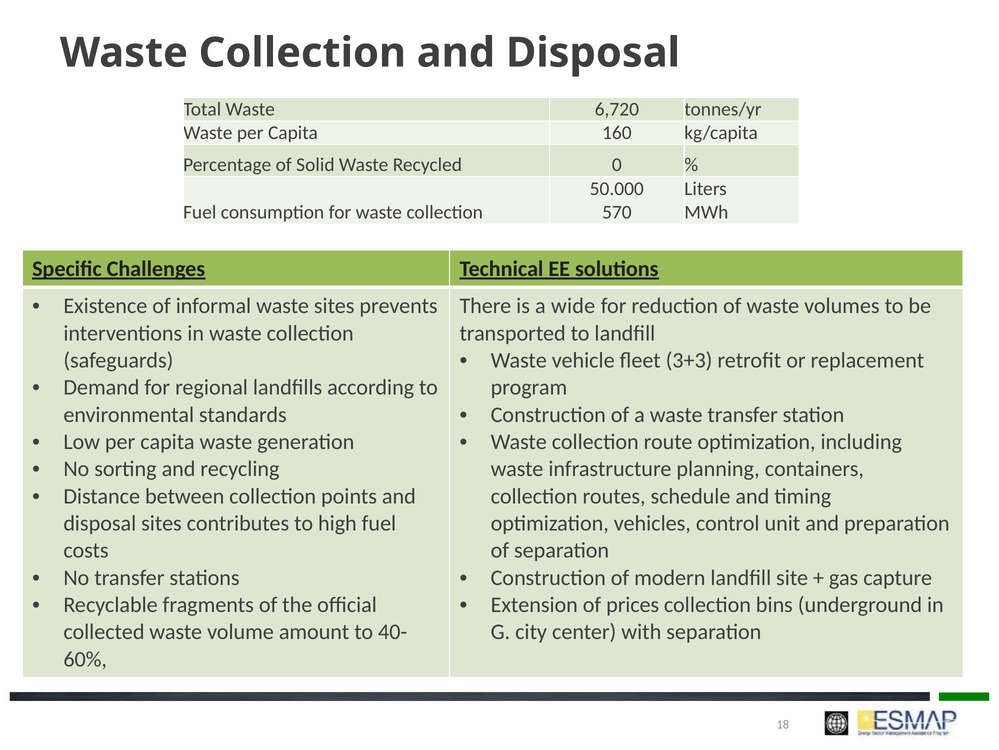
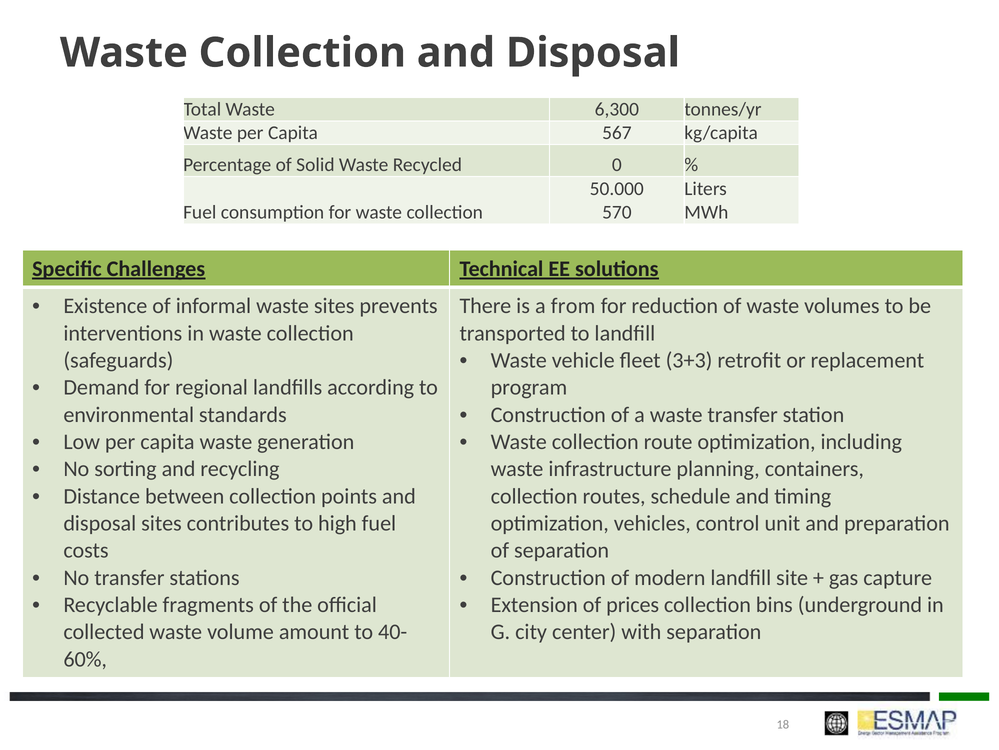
6,720: 6,720 -> 6,300 (617, 109)
160: 160 -> 567 (617, 133)
wide: wide -> from (573, 306)
